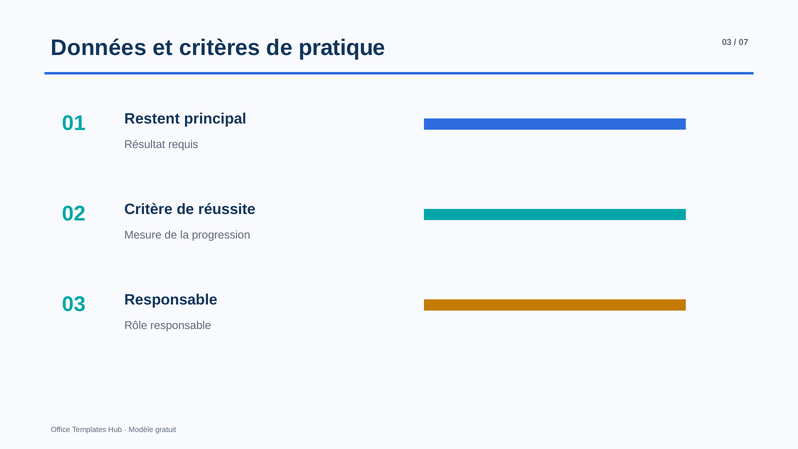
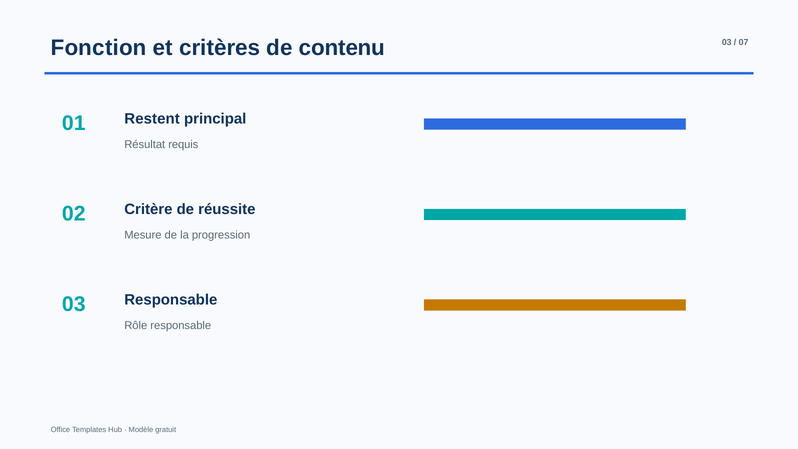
Données: Données -> Fonction (99, 48)
pratique: pratique -> contenu (342, 48)
